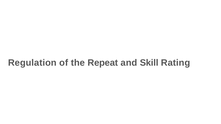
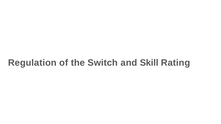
Repeat: Repeat -> Switch (103, 63)
